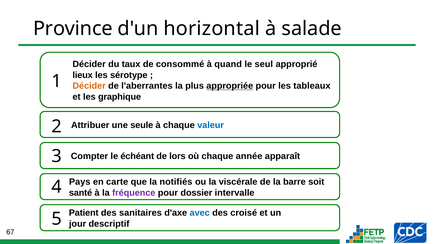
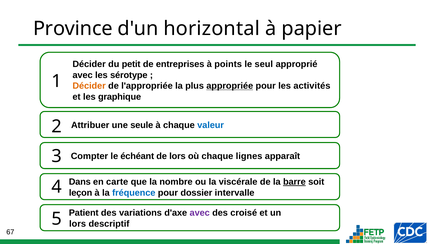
salade: salade -> papier (312, 29)
taux: taux -> petit (131, 64)
consommé: consommé -> entreprises (180, 64)
quand: quand -> points (228, 64)
lieux: lieux -> avec (83, 75)
l'aberrantes: l'aberrantes -> l'appropriée (147, 86)
tableaux: tableaux -> activités (312, 86)
année: année -> lignes (249, 156)
Pays: Pays -> Dans (80, 182)
notifiés: notifiés -> nombre (176, 182)
barre underline: none -> present (294, 182)
santé: santé -> leçon (81, 193)
fréquence colour: purple -> blue (134, 193)
sanitaires: sanitaires -> variations (140, 213)
avec colour: blue -> purple (200, 213)
jour: jour -> lors (78, 224)
